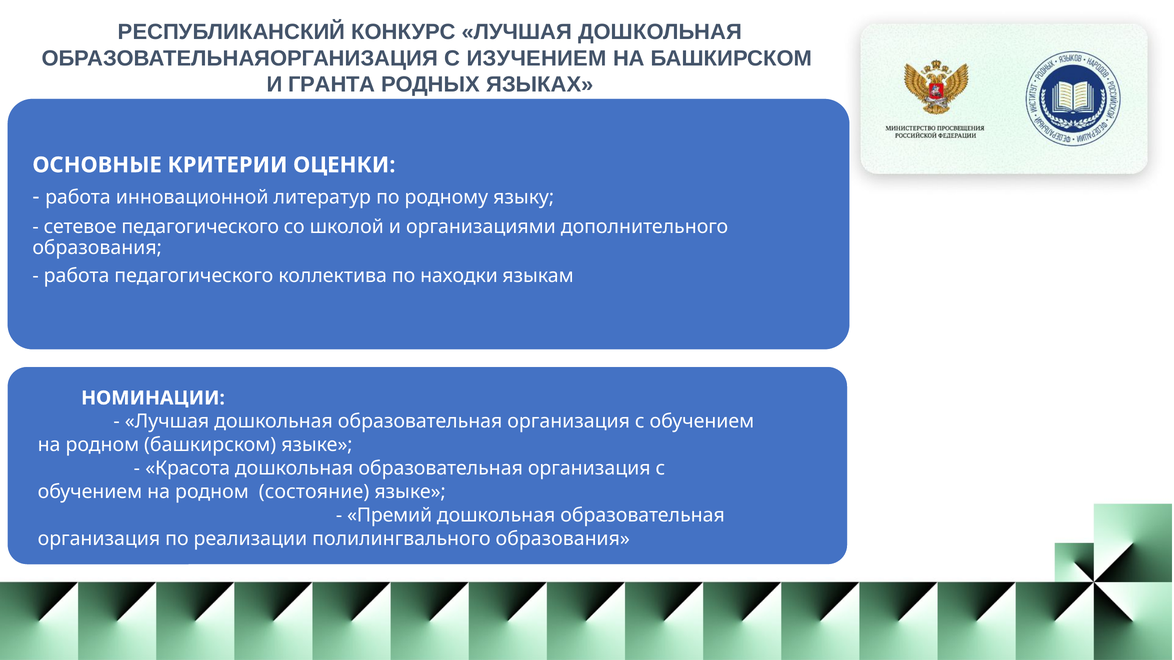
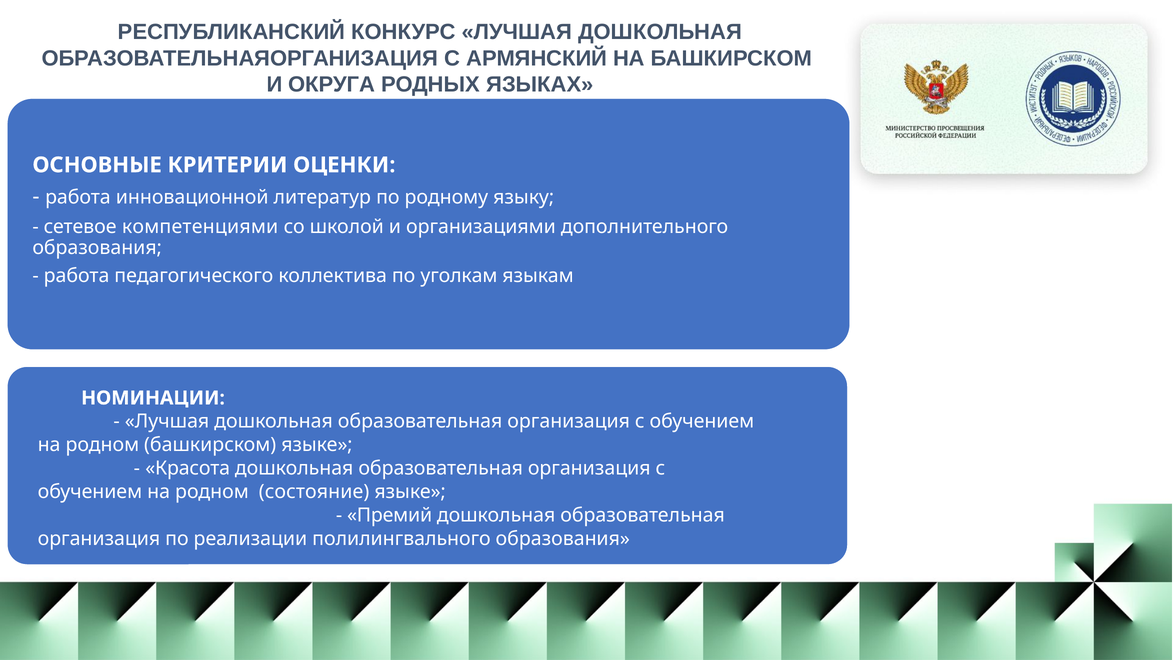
ИЗУЧЕНИЕМ: ИЗУЧЕНИЕМ -> АРМЯНСКИЙ (537, 58)
ГРАНТА: ГРАНТА -> ОКРУГА (332, 85)
сетевое педагогического: педагогического -> компетенциями (200, 227)
находки: находки -> уголкам (459, 276)
